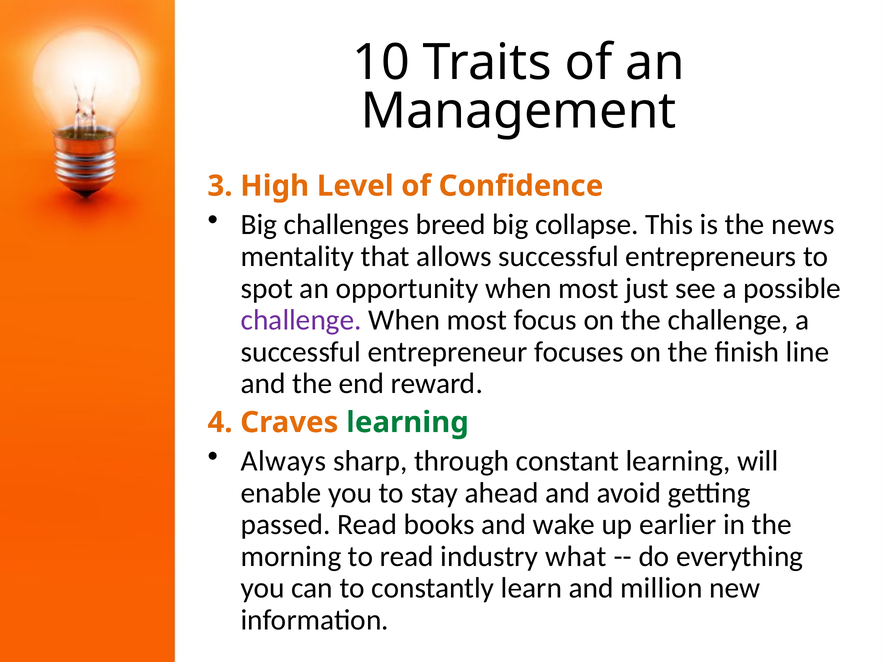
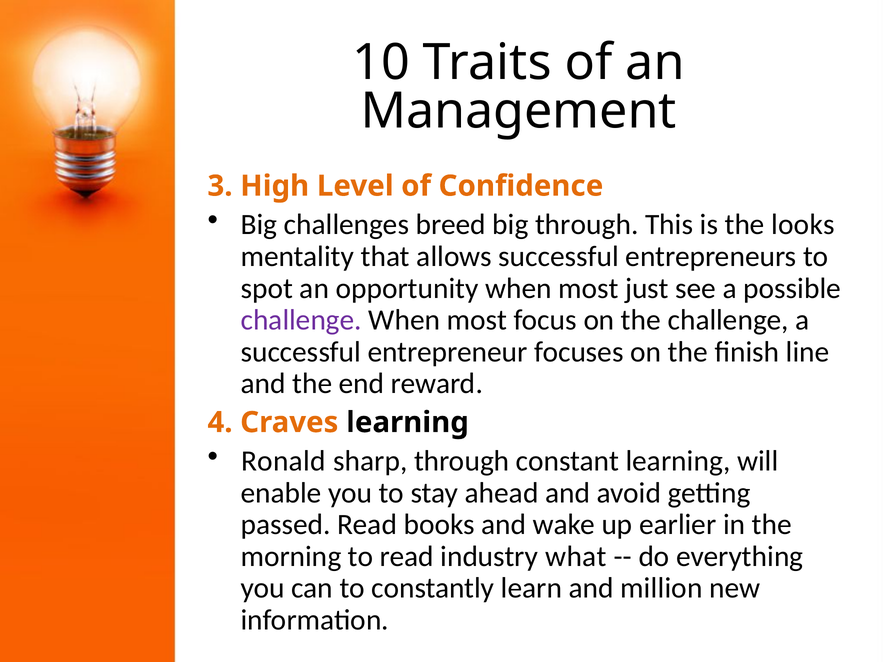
big collapse: collapse -> through (587, 225)
news: news -> looks (803, 225)
learning colour: green -> black (407, 423)
Always: Always -> Ronald (283, 461)
